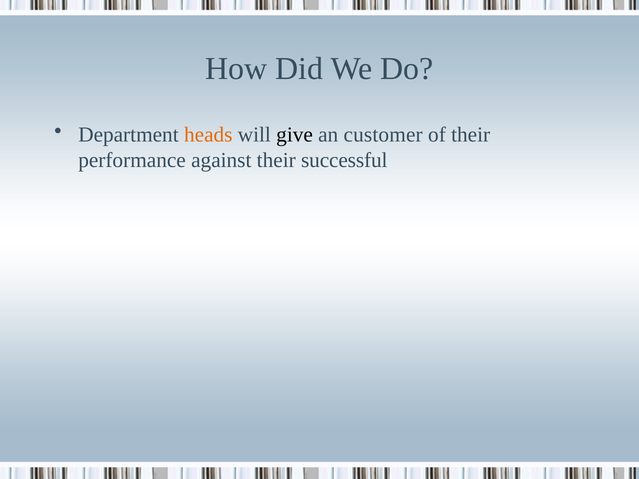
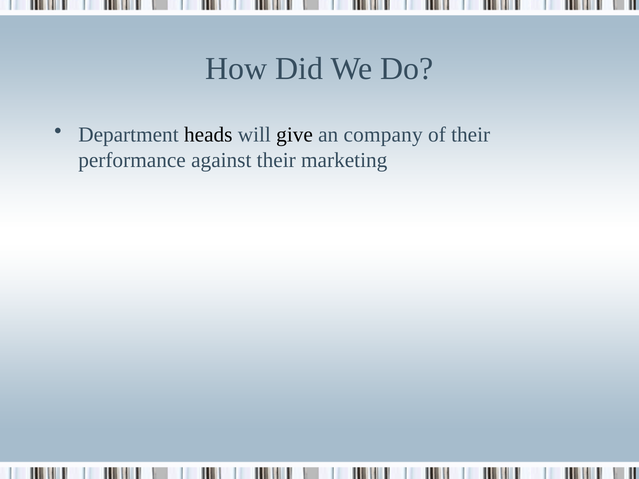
heads colour: orange -> black (208, 135)
customer: customer -> company (383, 135)
successful: successful -> marketing (344, 160)
